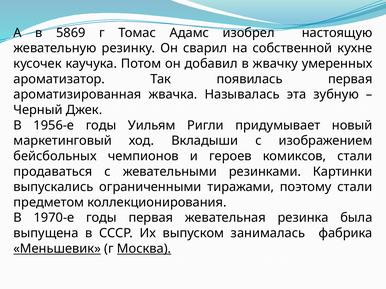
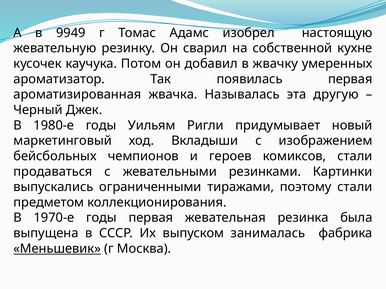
5869: 5869 -> 9949 (71, 33)
зубную: зубную -> другую (336, 95)
1956-е: 1956-е -> 1980-е (54, 125)
Москва underline: present -> none (144, 249)
